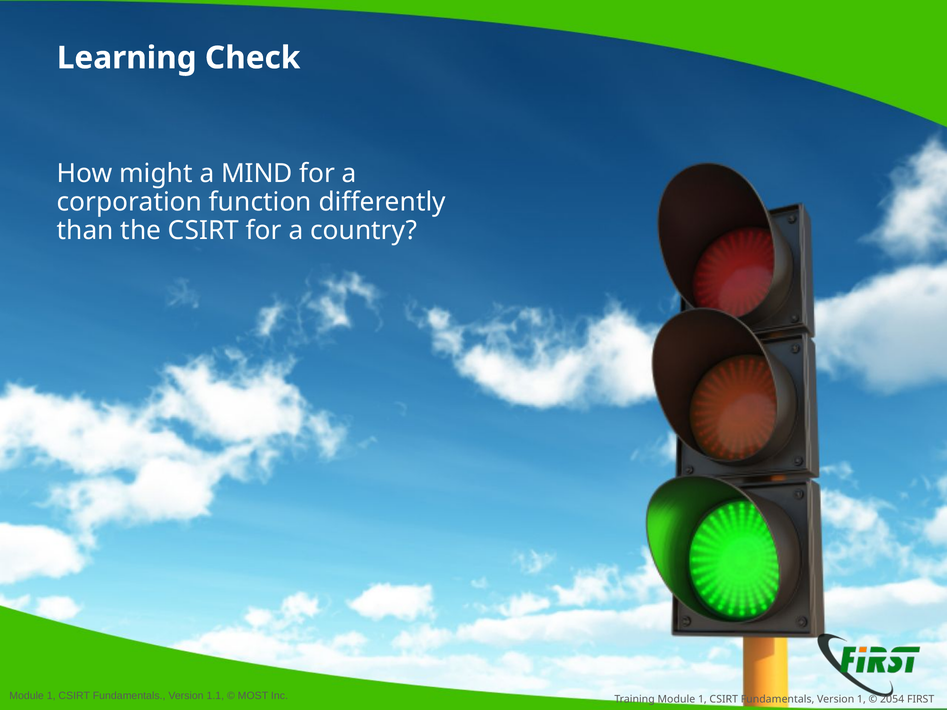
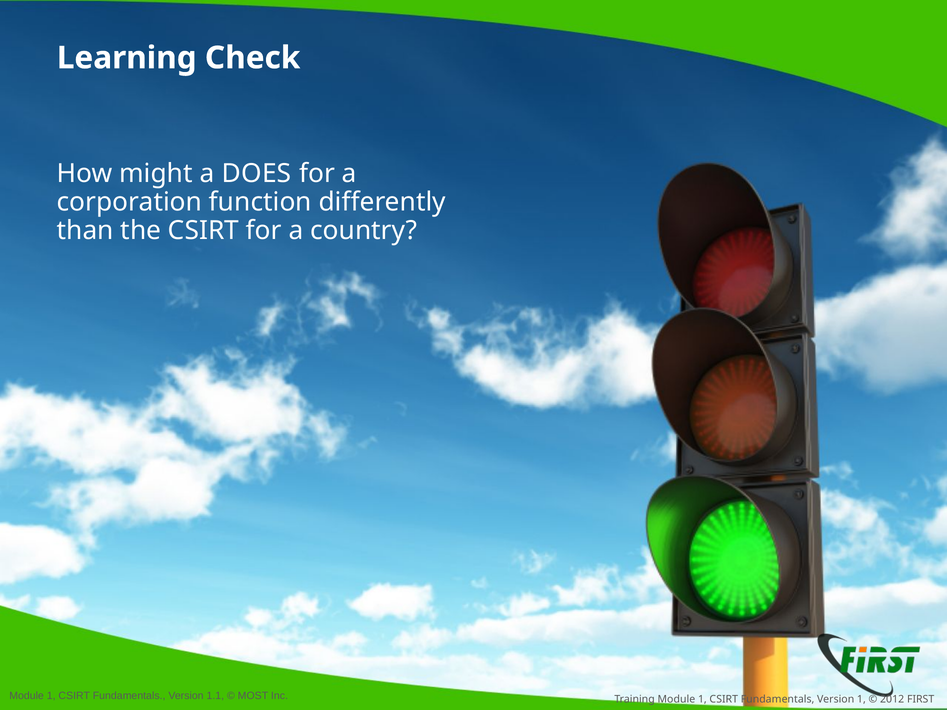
MIND: MIND -> DOES (257, 174)
2054: 2054 -> 2012 (892, 700)
